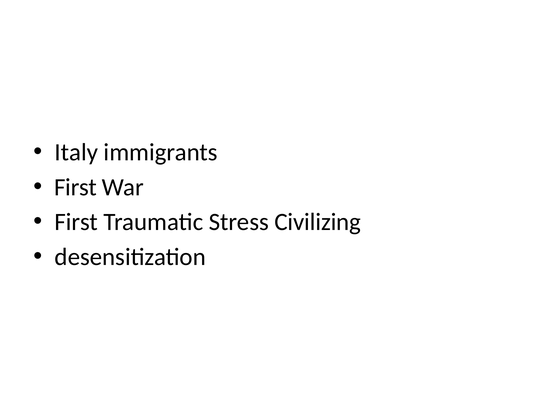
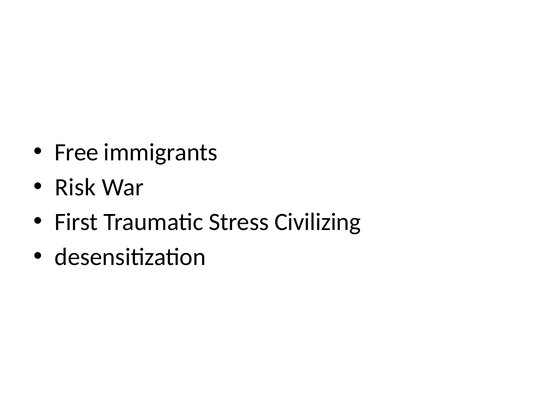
Italy: Italy -> Free (76, 152)
First: First -> Risk (75, 187)
